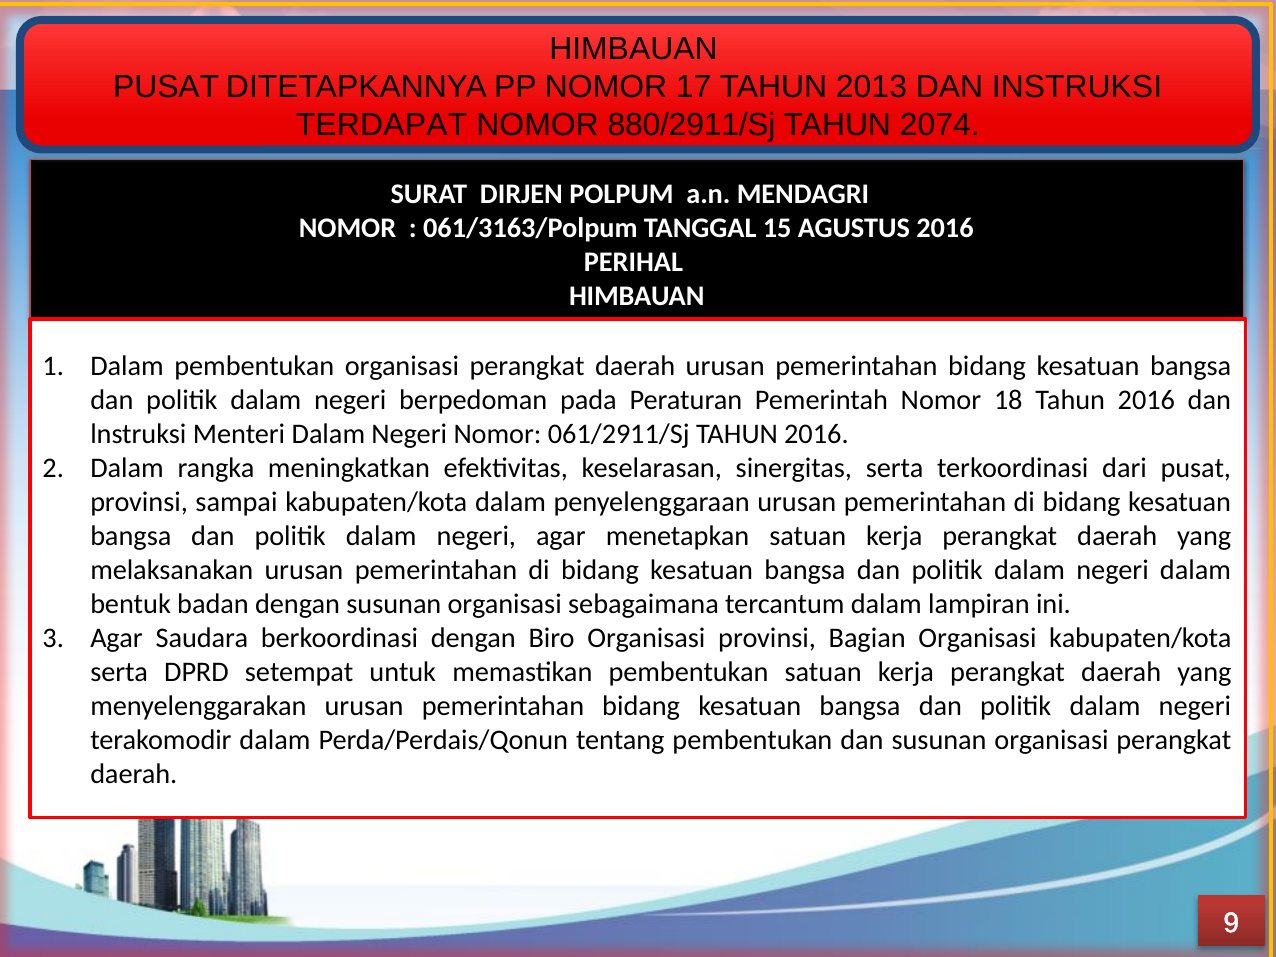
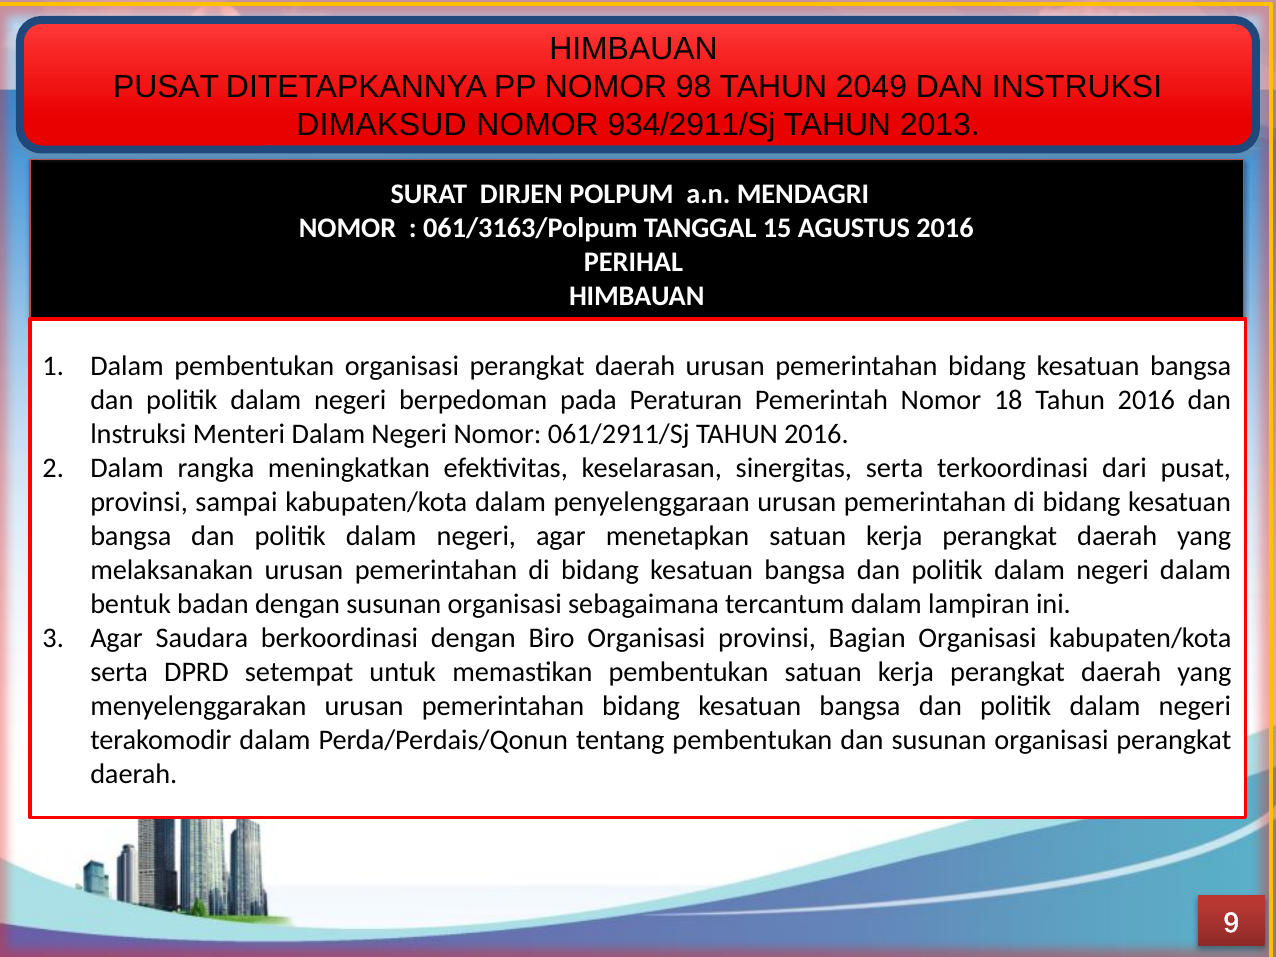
17: 17 -> 98 (694, 87)
2013: 2013 -> 2049 (871, 87)
TERDAPAT: TERDAPAT -> DIMAKSUD (381, 125)
880/2911/Sj: 880/2911/Sj -> 934/2911/Sj (692, 125)
2074: 2074 -> 2013 (940, 125)
